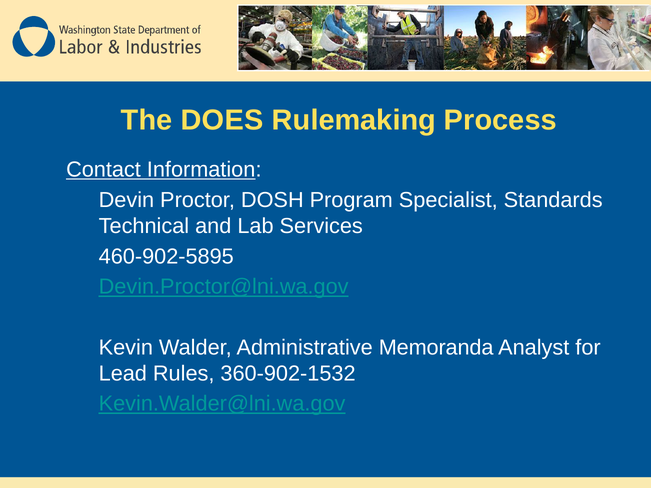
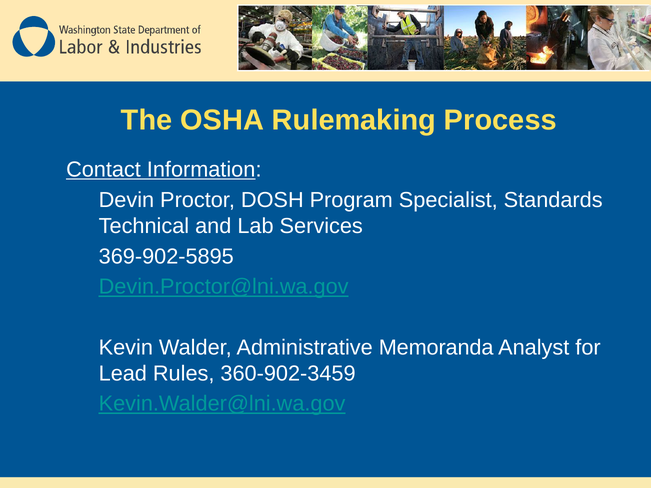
DOES: DOES -> OSHA (222, 120)
460-902-5895: 460-902-5895 -> 369-902-5895 (166, 256)
360-902-1532: 360-902-1532 -> 360-902-3459 (288, 374)
